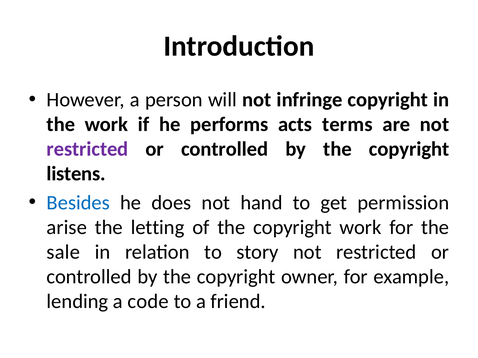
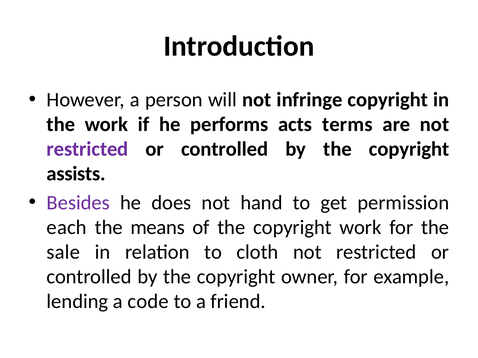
listens: listens -> assists (76, 174)
Besides colour: blue -> purple (78, 203)
arise: arise -> each (67, 228)
letting: letting -> means (158, 228)
story: story -> cloth (257, 252)
